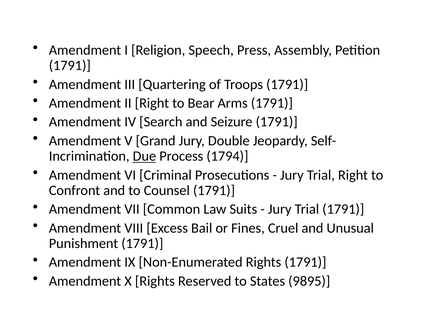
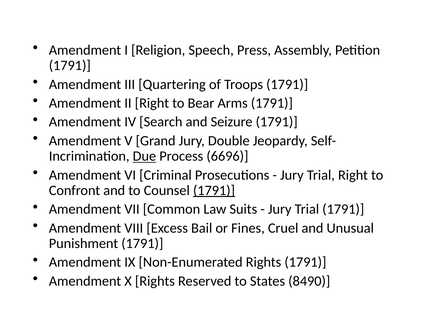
1794: 1794 -> 6696 (227, 156)
1791 underline: none -> present (214, 190)
9895: 9895 -> 8490 (309, 281)
